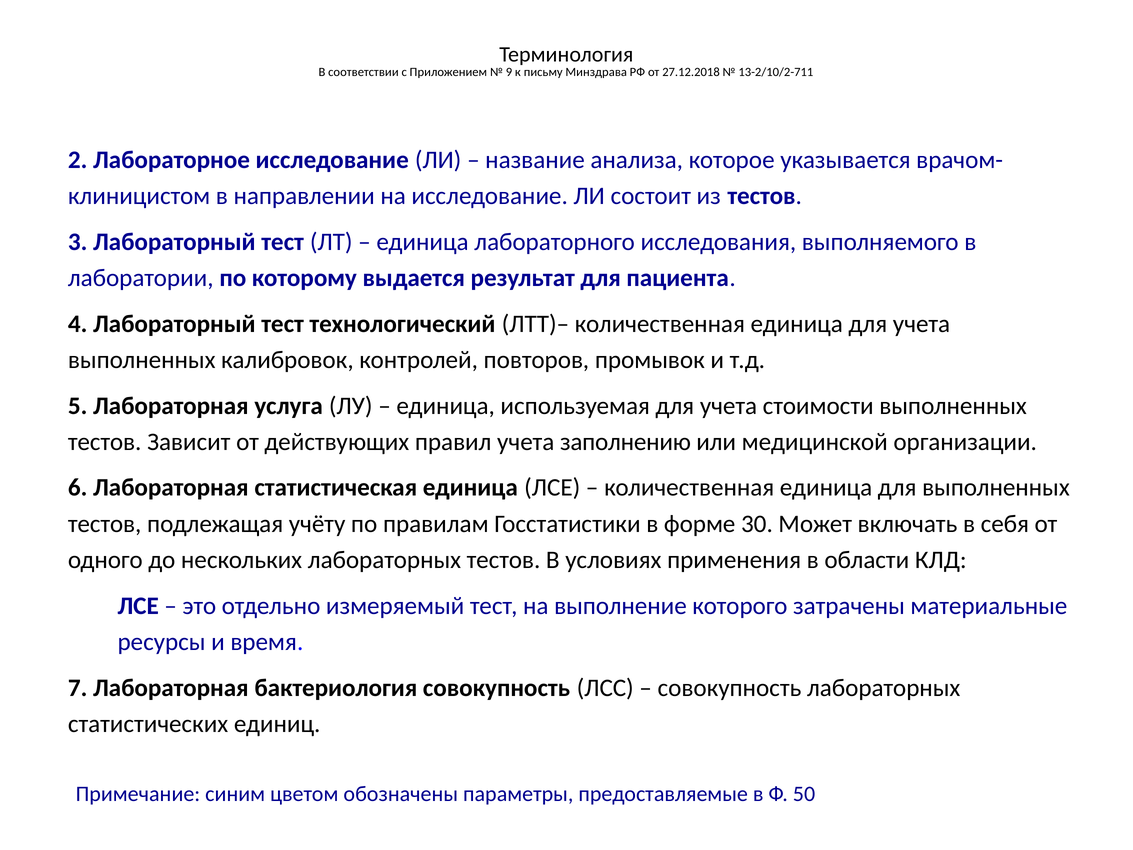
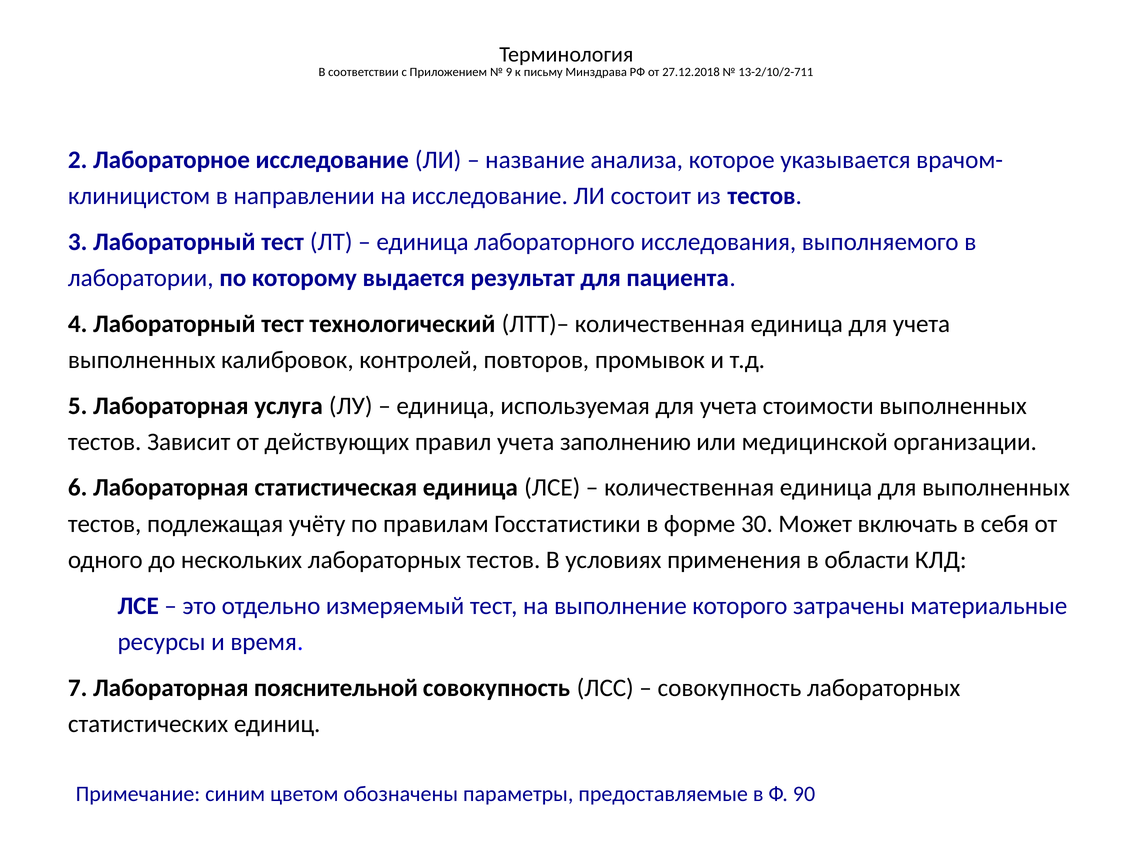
бактериология: бактериология -> пояснительной (336, 688)
50: 50 -> 90 (804, 794)
